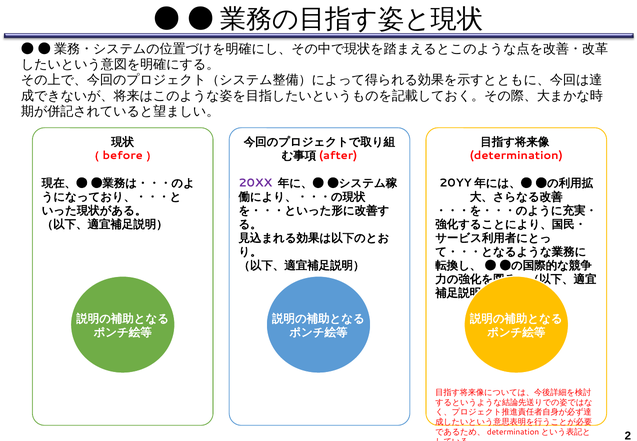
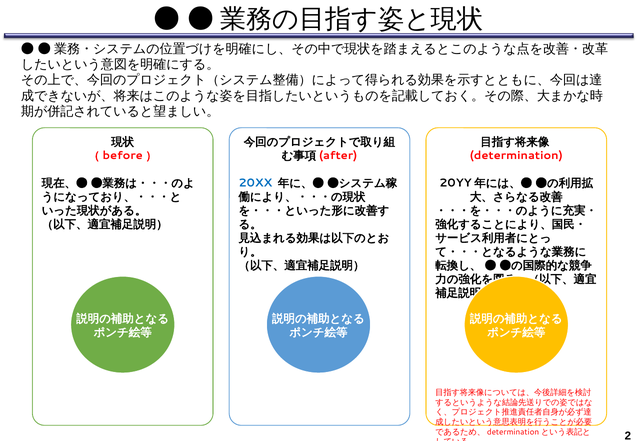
20XX colour: purple -> blue (255, 183)
